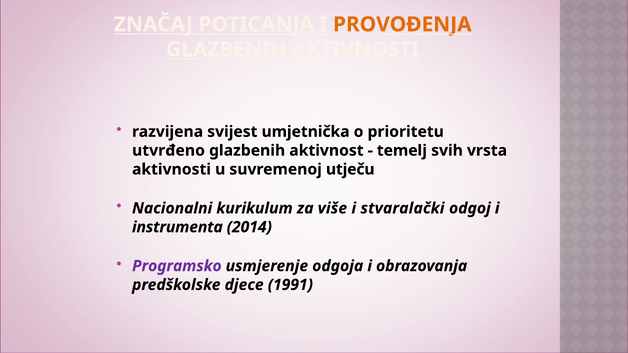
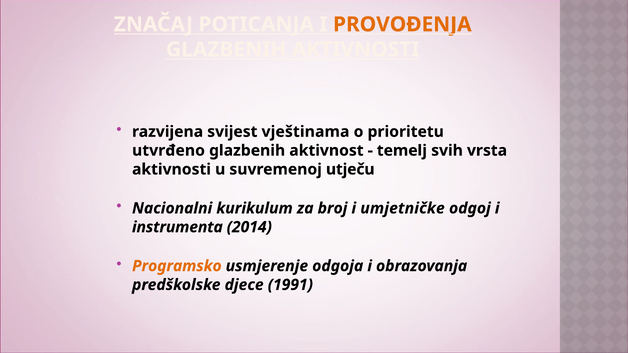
umjetnička: umjetnička -> vještinama (305, 132)
više: više -> broj (333, 208)
stvaralački: stvaralački -> umjetničke (403, 208)
Programsko colour: purple -> orange (177, 266)
